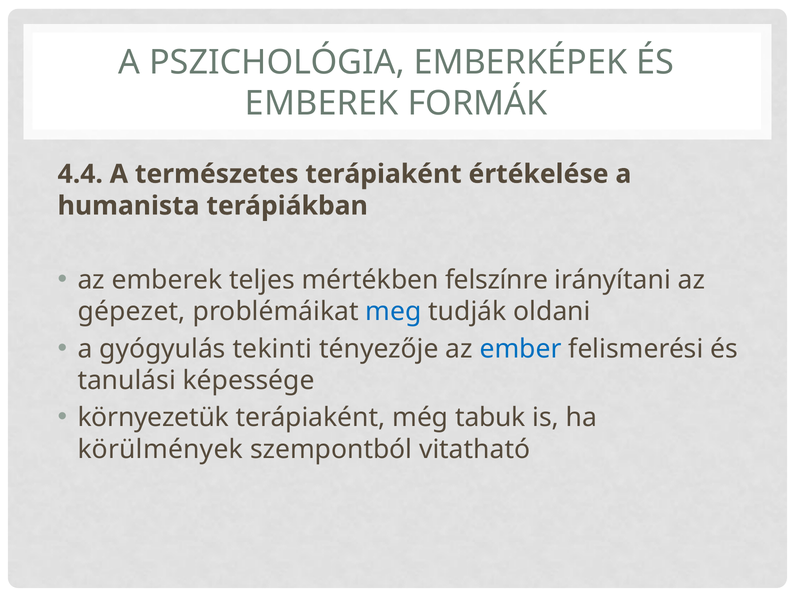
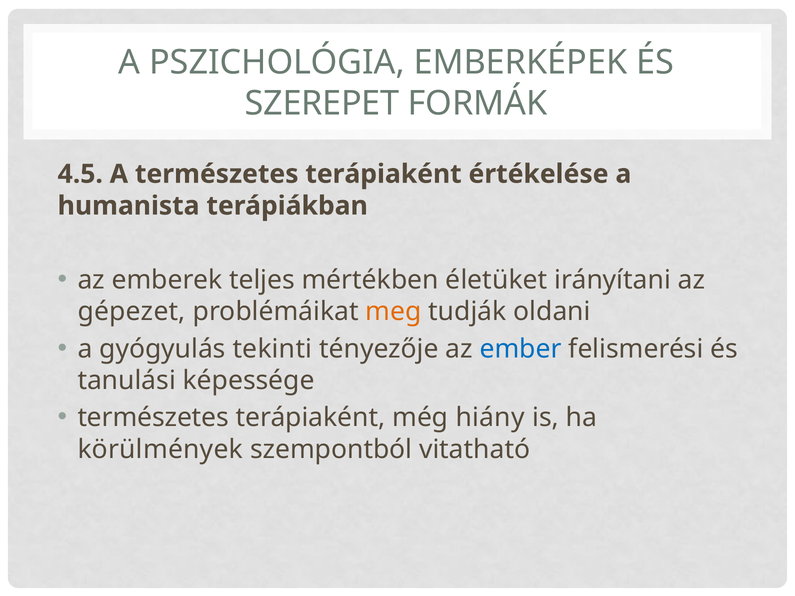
EMBEREK: EMBEREK -> SZEREPET (322, 104)
4.4: 4.4 -> 4.5 (80, 174)
felszínre: felszínre -> életüket (496, 280)
meg colour: blue -> orange (393, 312)
környezetük: környezetük -> természetes (153, 418)
tabuk: tabuk -> hiány (490, 418)
